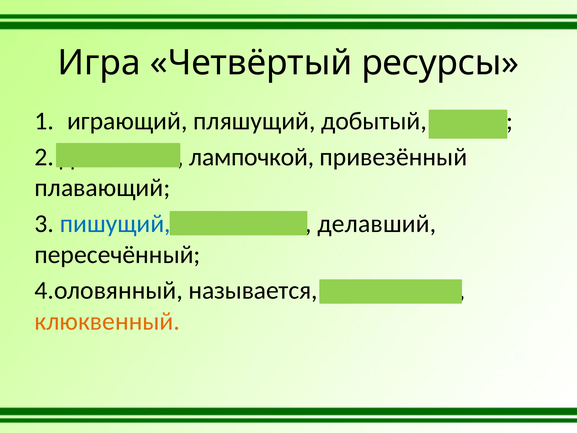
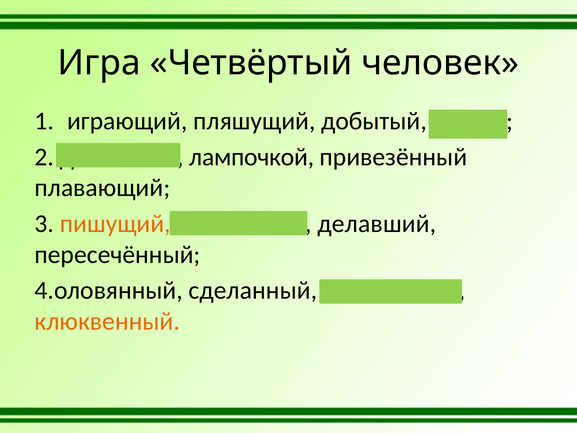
ресурсы: ресурсы -> человек (440, 63)
пишущий colour: blue -> orange (115, 224)
называется: называется -> сделанный (253, 290)
